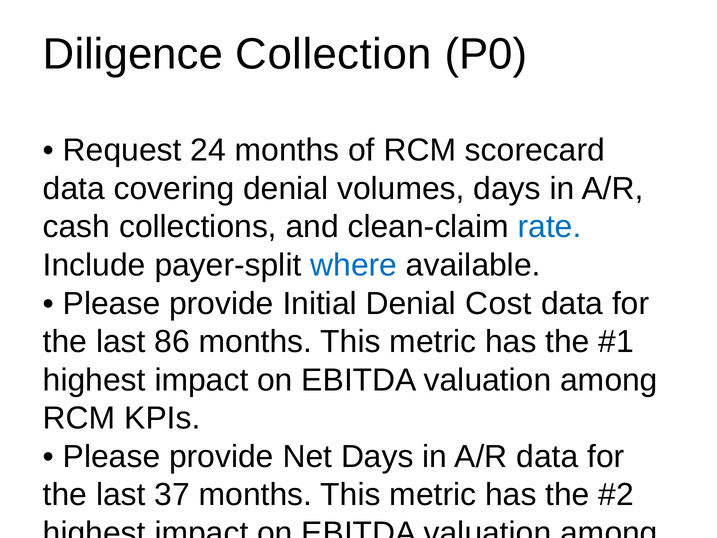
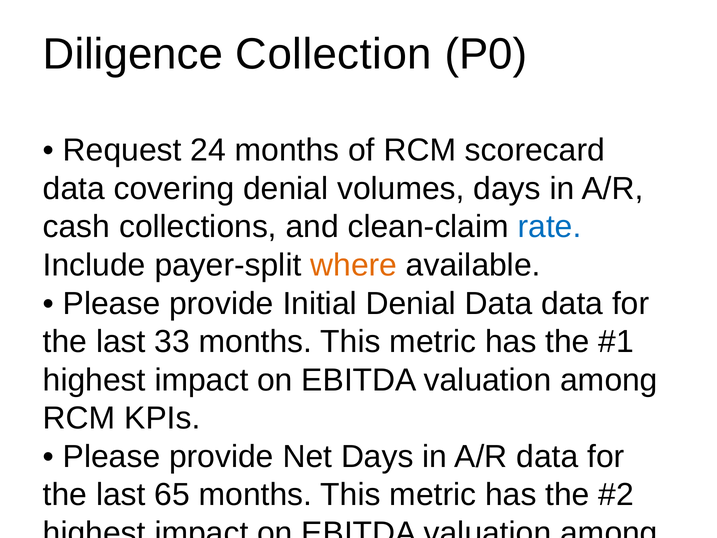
where colour: blue -> orange (354, 265)
Denial Cost: Cost -> Data (499, 303)
86: 86 -> 33 (172, 342)
37: 37 -> 65 (172, 495)
